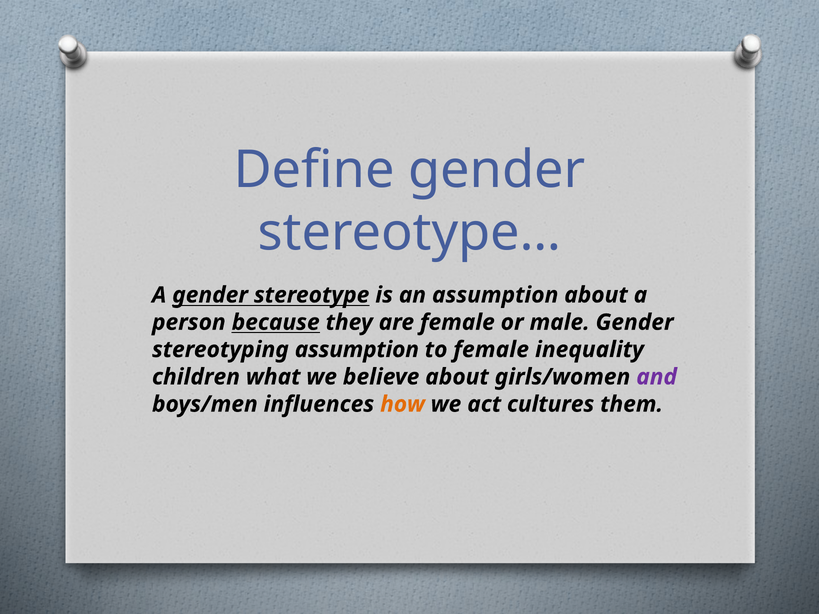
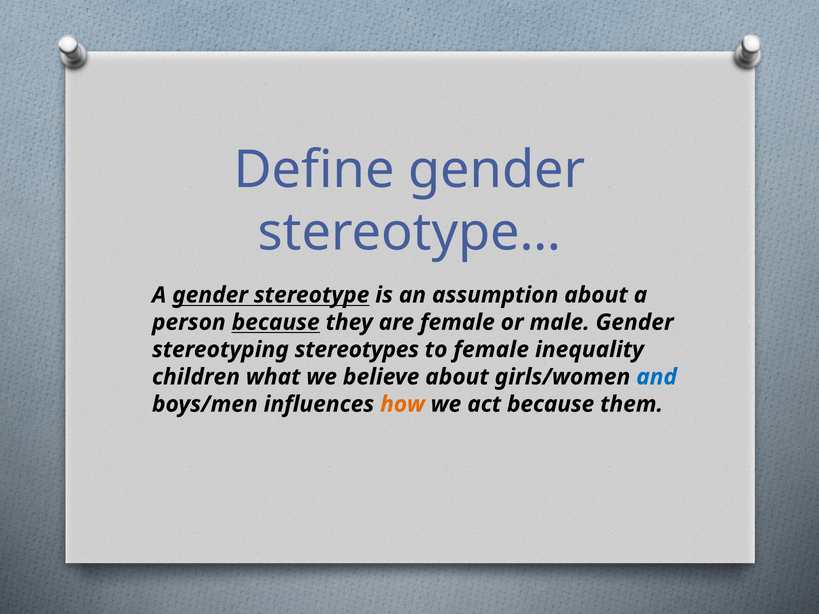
stereotyping assumption: assumption -> stereotypes (357, 350)
and colour: purple -> blue (657, 377)
act cultures: cultures -> because (551, 404)
